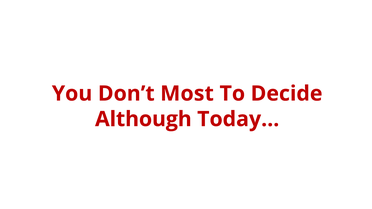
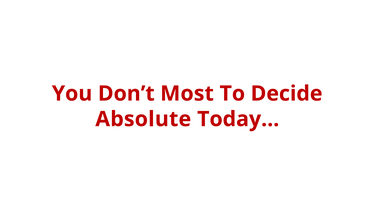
Although: Although -> Absolute (143, 119)
